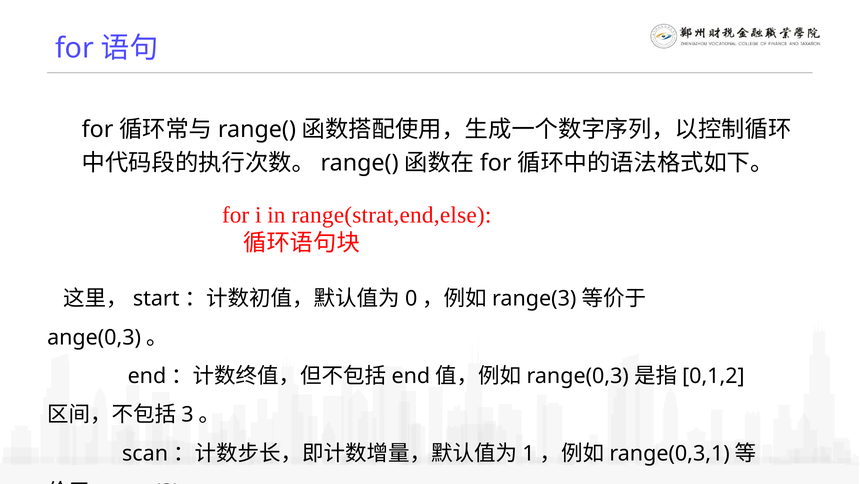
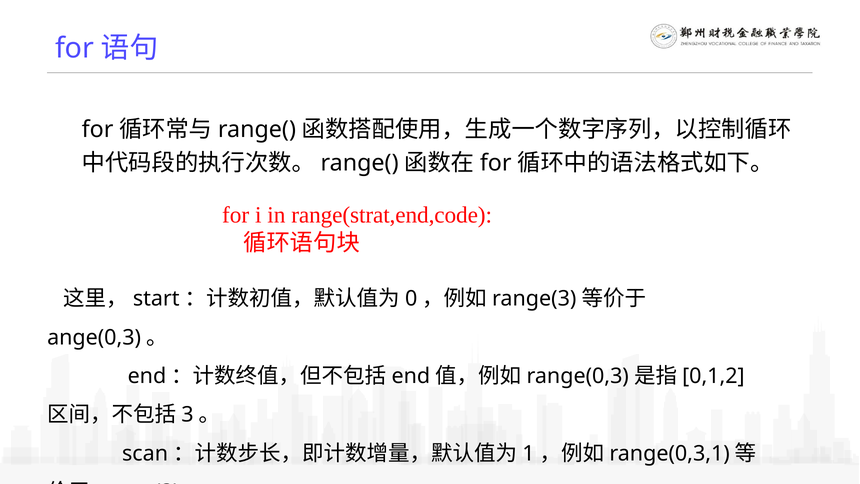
range(strat,end,else: range(strat,end,else -> range(strat,end,code (392, 215)
